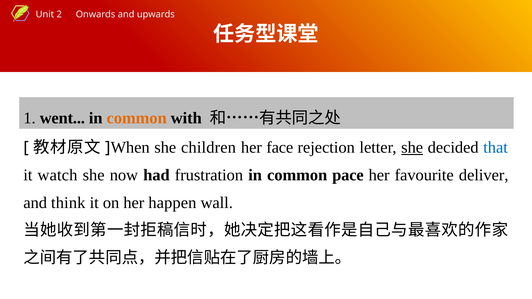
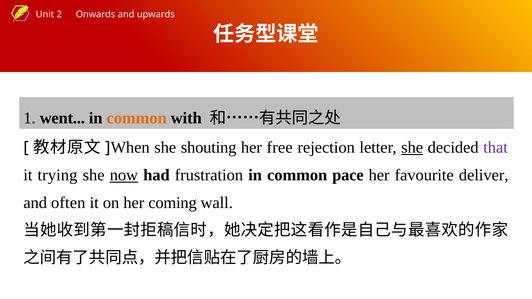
children: children -> shouting (209, 148)
face: face -> free (280, 148)
that colour: blue -> purple (496, 148)
watch: watch -> trying (58, 175)
now underline: none -> present (124, 175)
think: think -> often (68, 203)
happen: happen -> coming (173, 203)
